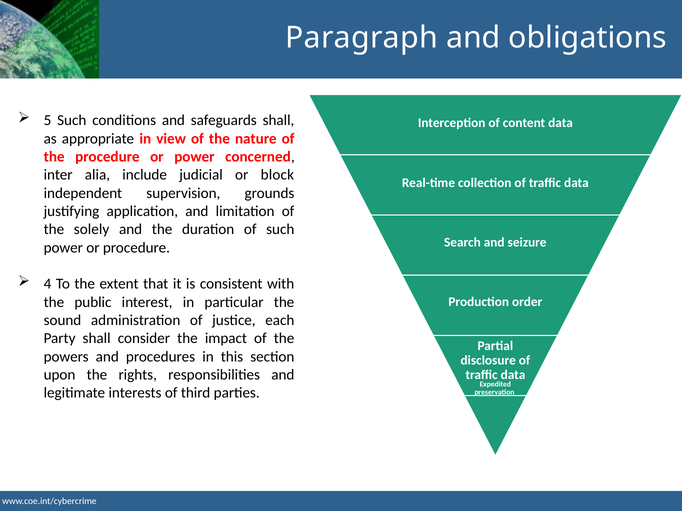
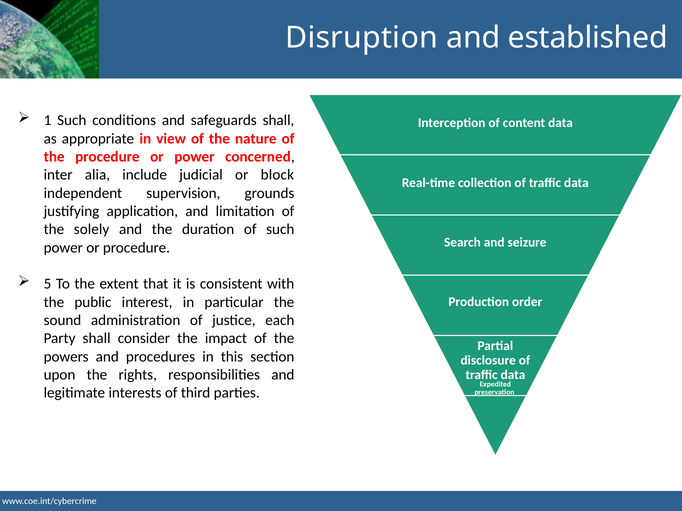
Paragraph: Paragraph -> Disruption (361, 38)
obligations: obligations -> established (588, 38)
5: 5 -> 1 (48, 121)
4: 4 -> 5 (48, 284)
